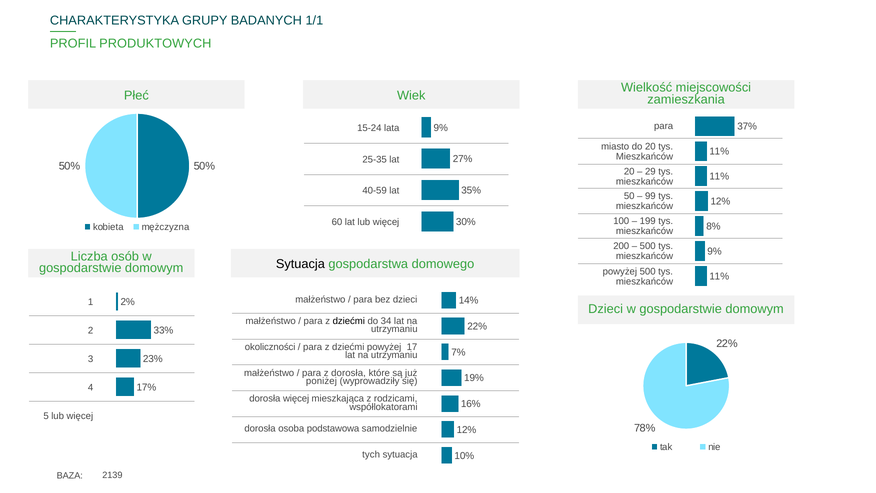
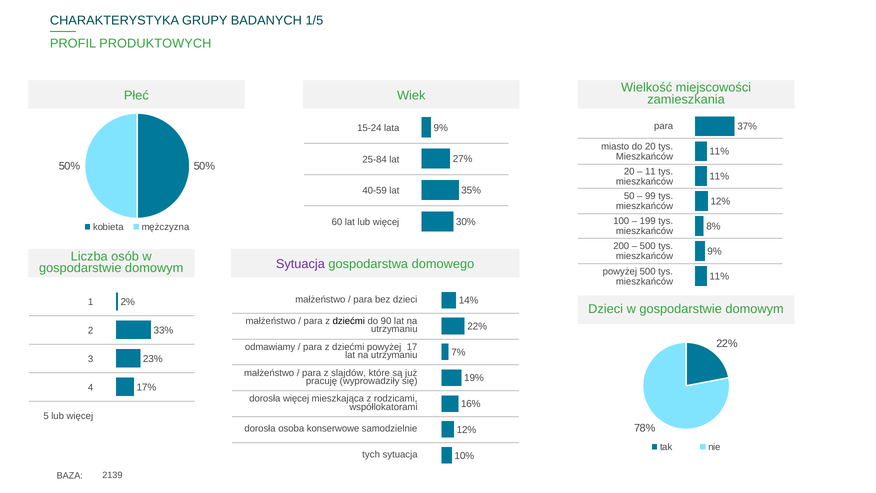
1/1: 1/1 -> 1/5 (314, 20)
25-35: 25-35 -> 25-84 (375, 159)
29: 29 -> 11 (650, 171)
Sytuacja colour: black -> purple (300, 264)
34: 34 -> 90 (386, 321)
okoliczności: okoliczności -> odmawiamy (270, 347)
z dorosła: dorosła -> slajdów (349, 373)
poniżej: poniżej -> pracuję (321, 381)
podstawowa: podstawowa -> konserwowe (333, 429)
